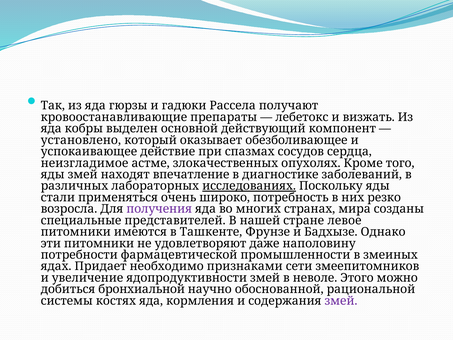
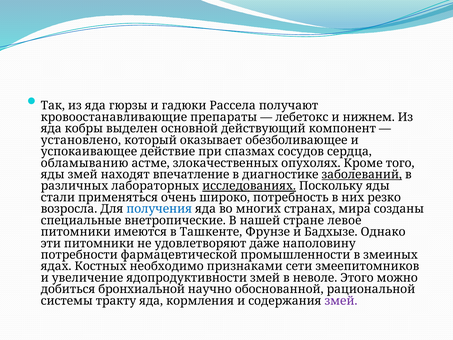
визжать: визжать -> нижнем (369, 117)
неизгладимое: неизгладимое -> обламыванию (85, 163)
заболеваний underline: none -> present (362, 174)
получения colour: purple -> blue (159, 209)
представителей: представителей -> внетропические (175, 220)
Придает: Придает -> Костных (101, 266)
костях: костях -> тракту (116, 301)
